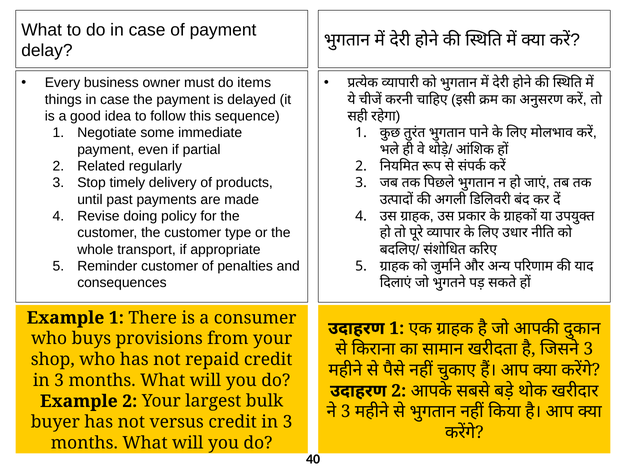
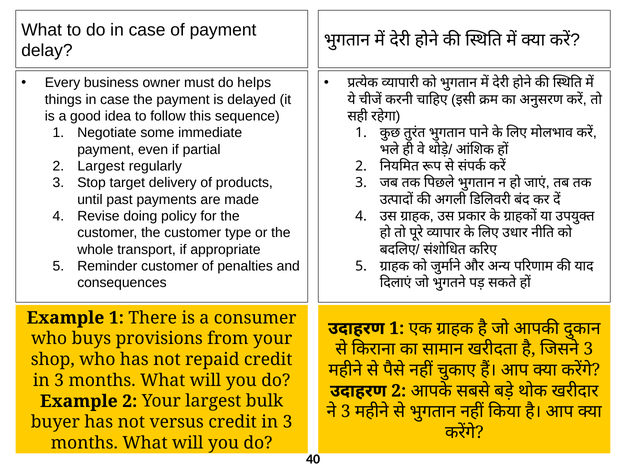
items: items -> helps (254, 83)
2 Related: Related -> Largest (101, 166)
timely: timely -> target (127, 183)
